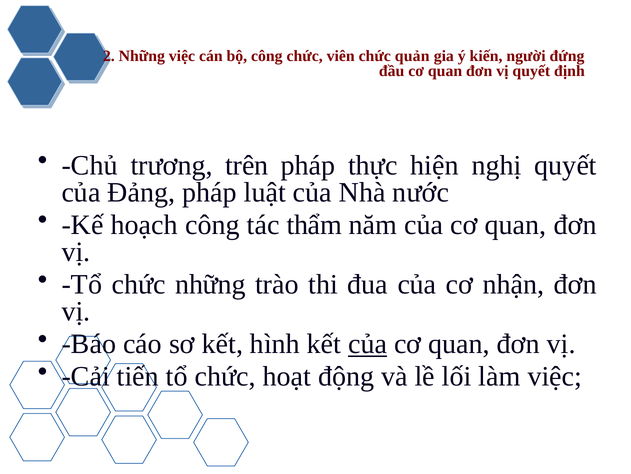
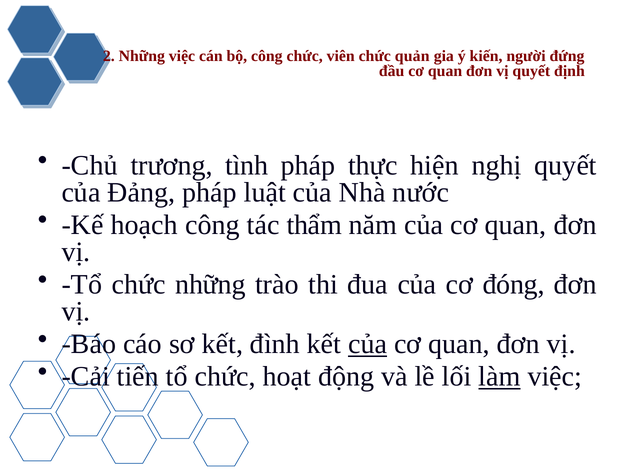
trên: trên -> tình (247, 165)
nhận: nhận -> đóng (514, 284)
hình: hình -> đình (275, 344)
làm underline: none -> present (499, 376)
